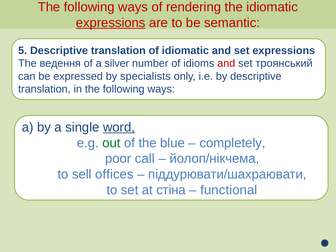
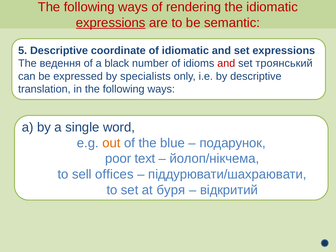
5 Descriptive translation: translation -> coordinate (118, 51)
silver: silver -> black (117, 63)
word underline: present -> none (119, 127)
out colour: green -> orange (111, 143)
completely: completely -> подарунок (233, 143)
call: call -> text (145, 159)
стіна: стіна -> буря (171, 190)
functional: functional -> відкритий (229, 190)
